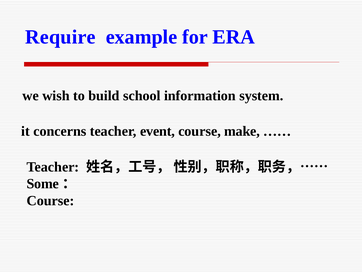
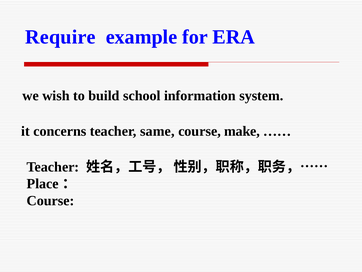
event: event -> same (157, 131)
Some: Some -> Place (43, 183)
